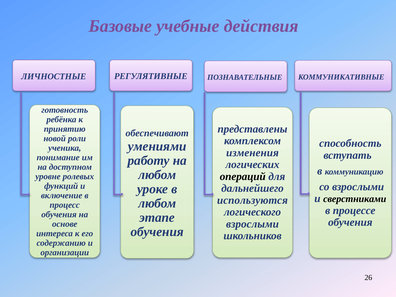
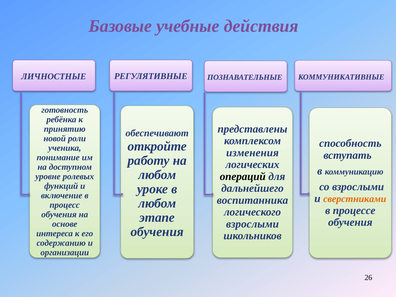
умениями: умениями -> откройте (157, 146)
сверстниками colour: black -> orange (355, 199)
используются: используются -> воспитанника (252, 200)
